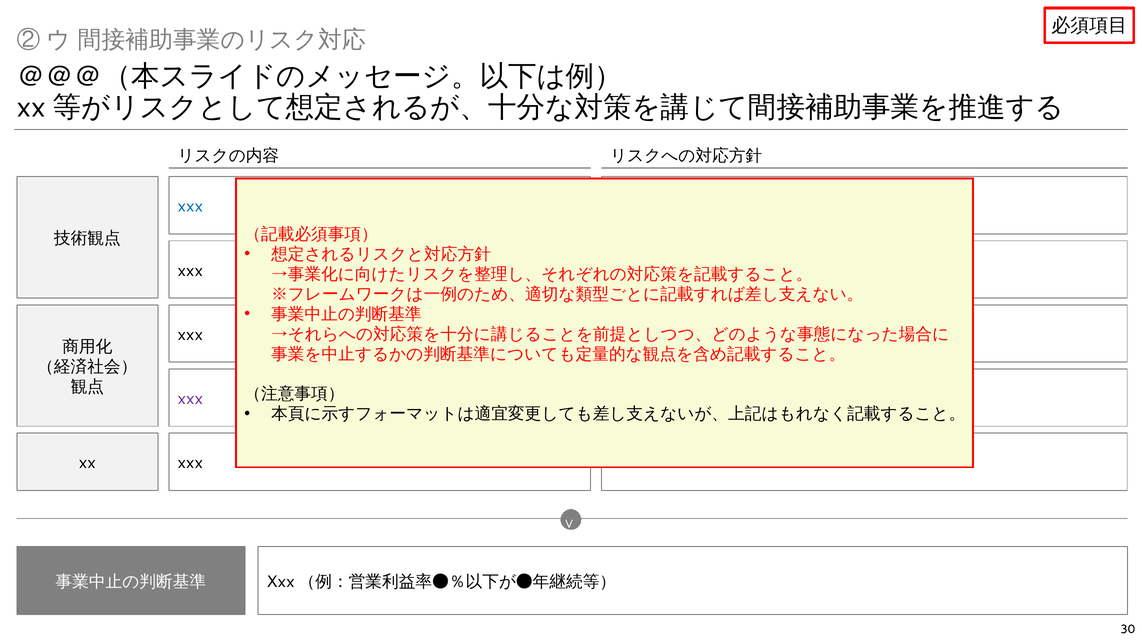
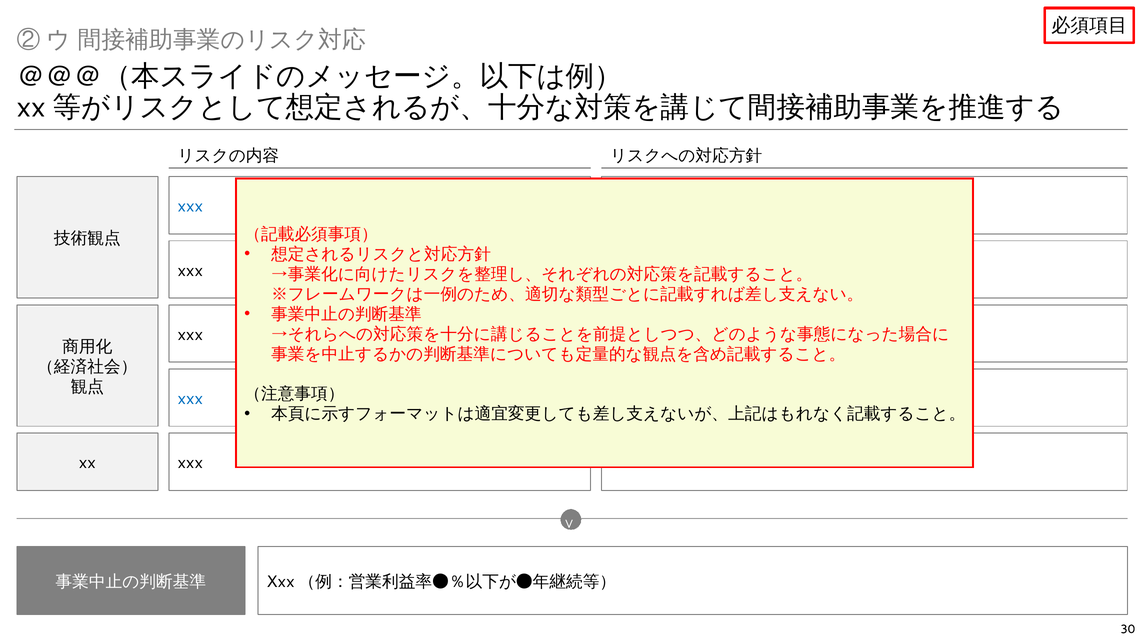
xxx colour: purple -> blue (190, 399)
